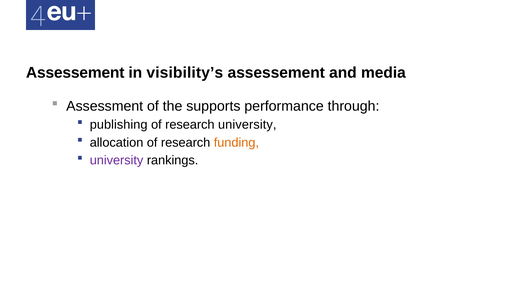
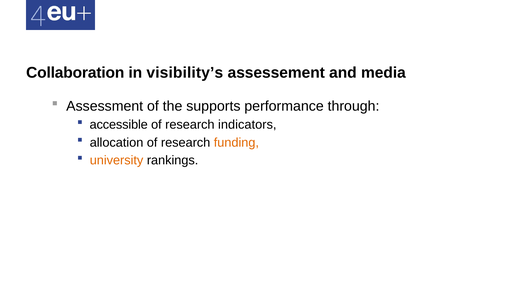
Assessement: Assessement -> Collaboration (75, 73)
publishing: publishing -> accessible (119, 125)
research university: university -> indicators (247, 125)
university colour: purple -> orange (117, 160)
